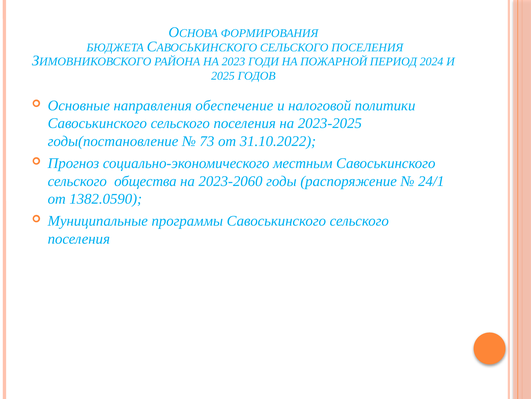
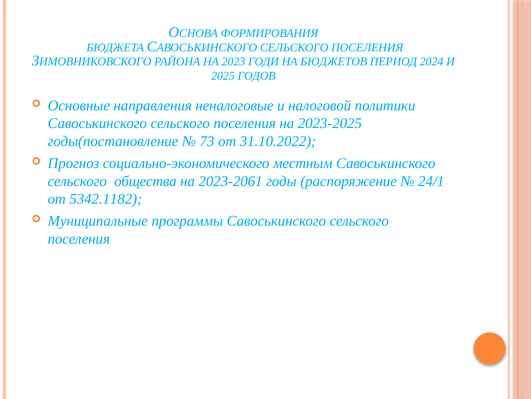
ПОЖАРНОЙ: ПОЖАРНОЙ -> БЮДЖЕТОВ (334, 62)
обеспечение: обеспечение -> неналоговые (234, 105)
2023-2060: 2023-2060 -> 2023-2061 (231, 181)
1382.0590: 1382.0590 -> 5342.1182 (106, 199)
